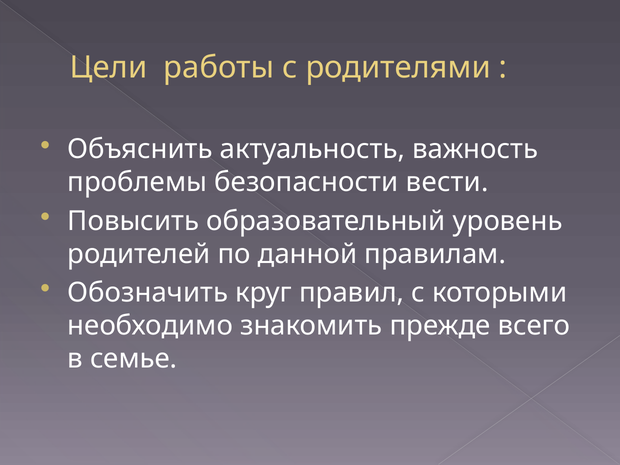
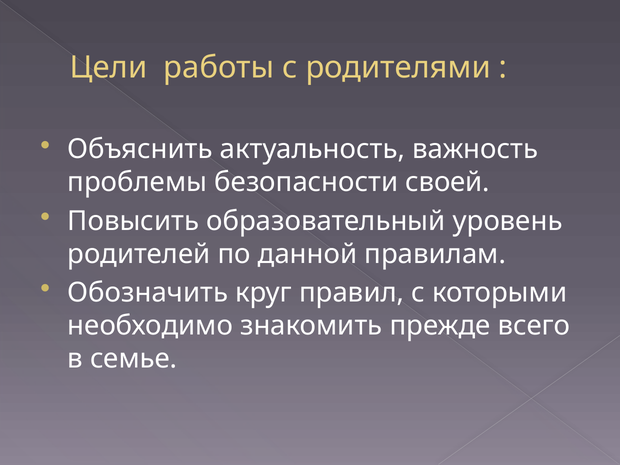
вести: вести -> своей (448, 182)
